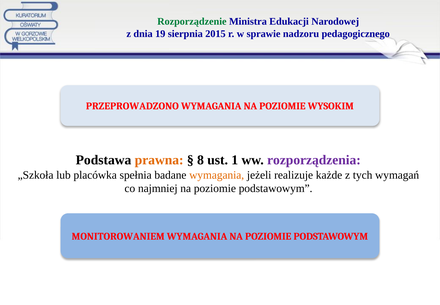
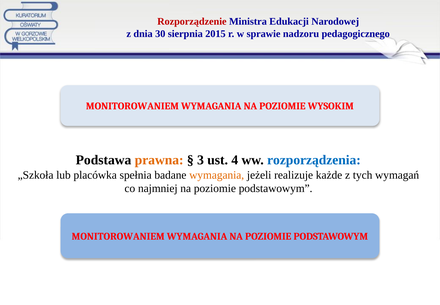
Rozporządzenie colour: green -> red (192, 22)
19: 19 -> 30 (160, 34)
PRZEPROWADZONO: PRZEPROWADZONO -> MONITOROWANIEM (132, 106)
8: 8 -> 3 (201, 160)
1: 1 -> 4 (235, 160)
rozporządzenia colour: purple -> blue (314, 160)
